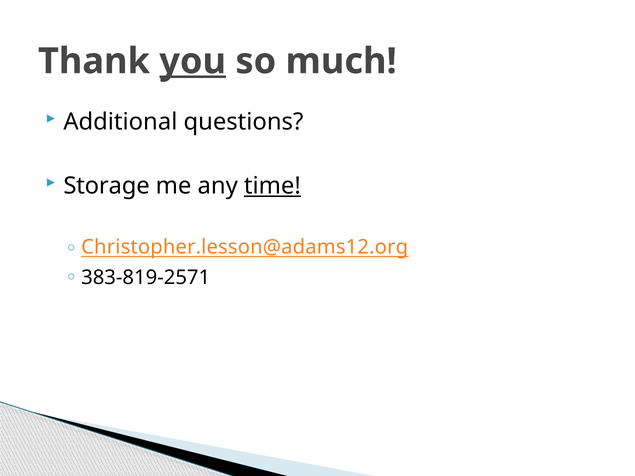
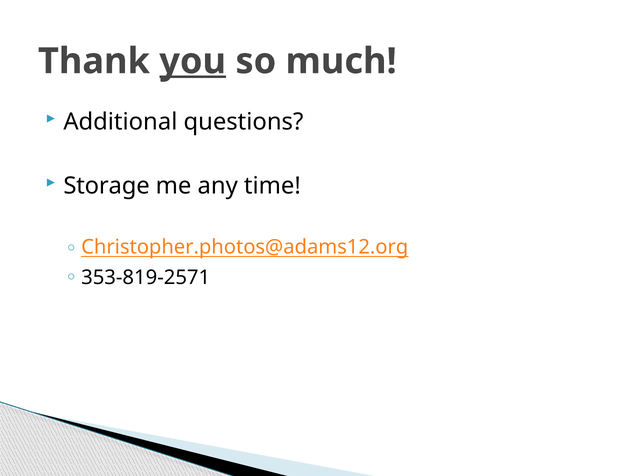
time underline: present -> none (272, 186)
Christopher.lesson@adams12.org: Christopher.lesson@adams12.org -> Christopher.photos@adams12.org (245, 247)
383-819-2571: 383-819-2571 -> 353-819-2571 (146, 278)
